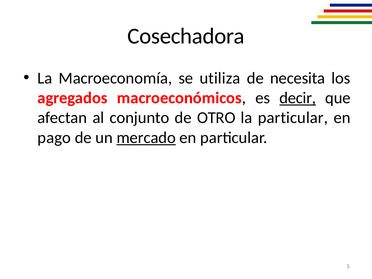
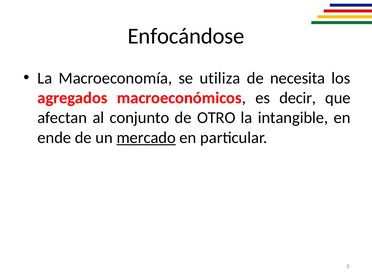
Cosechadora: Cosechadora -> Enfocándose (186, 36)
decir underline: present -> none (298, 98)
la particular: particular -> intangible (293, 118)
pago: pago -> ende (54, 138)
